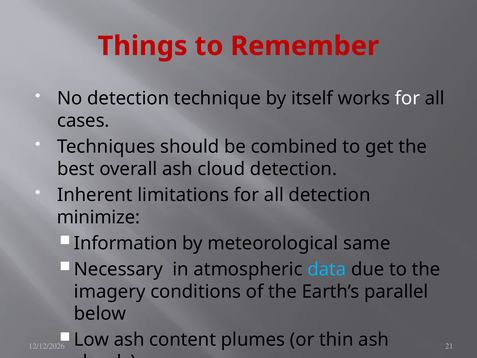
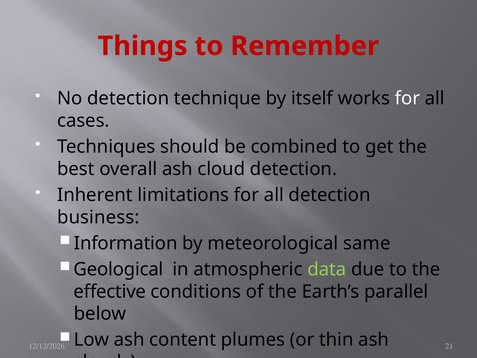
minimize: minimize -> business (98, 217)
Necessary: Necessary -> Geological (119, 269)
data colour: light blue -> light green (327, 269)
imagery: imagery -> effective (110, 291)
